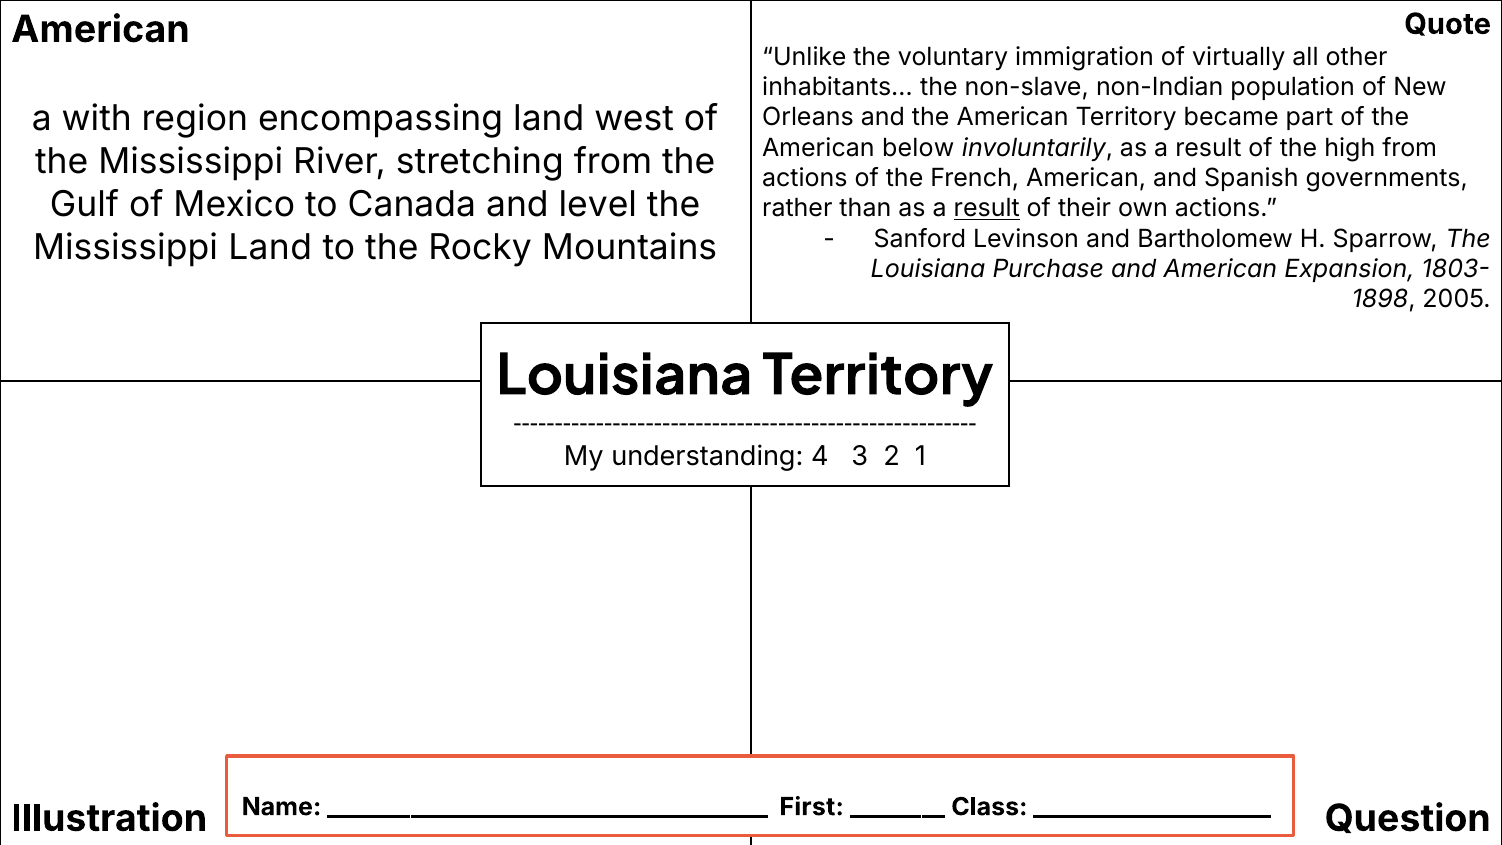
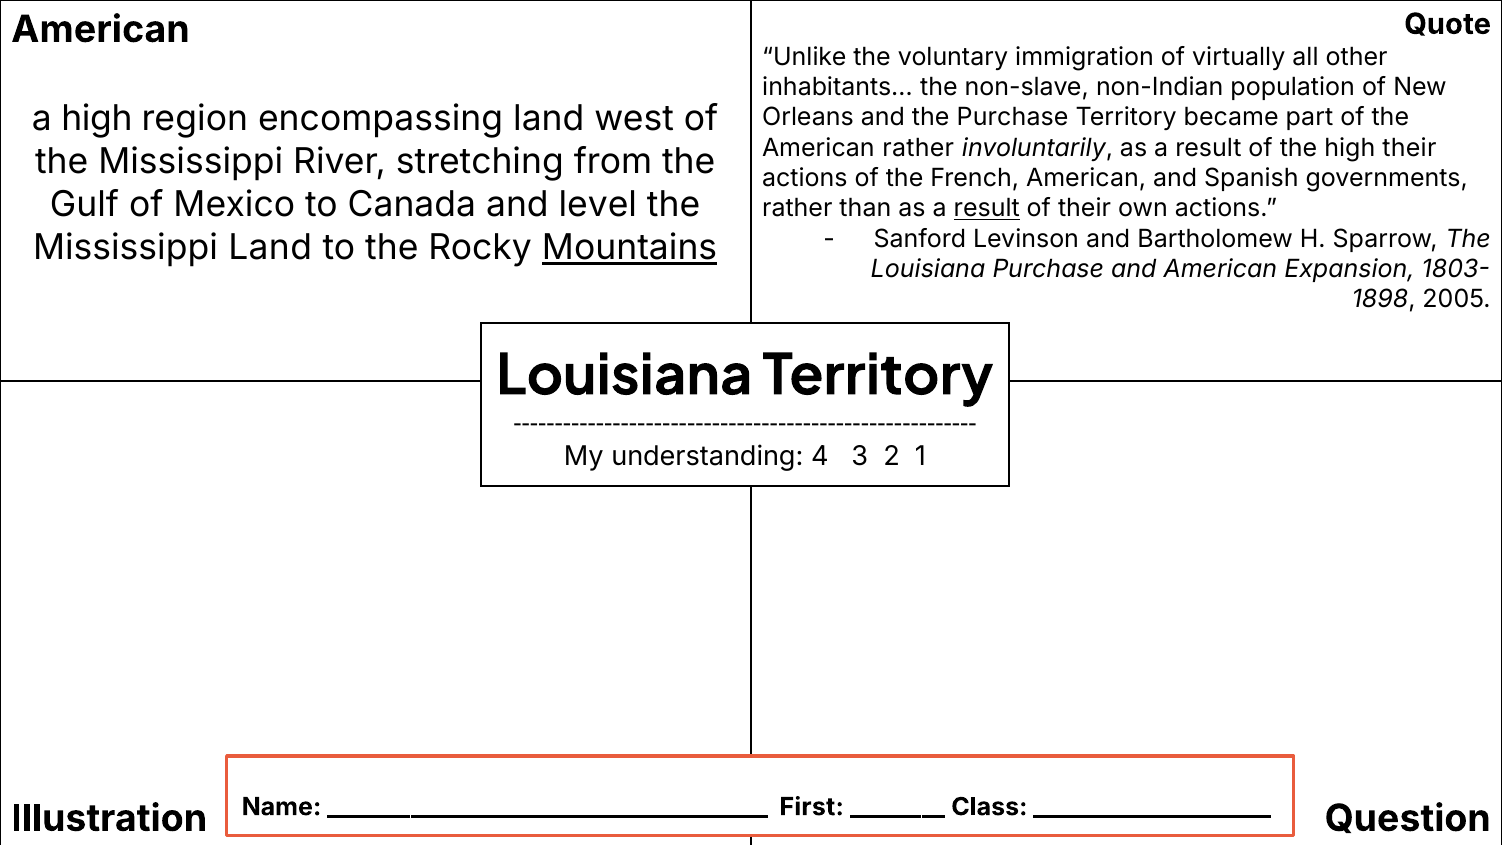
a with: with -> high (97, 119)
and the American: American -> Purchase (1013, 118)
American below: below -> rather (918, 148)
high from: from -> their (1409, 148)
Mountains underline: none -> present (630, 248)
